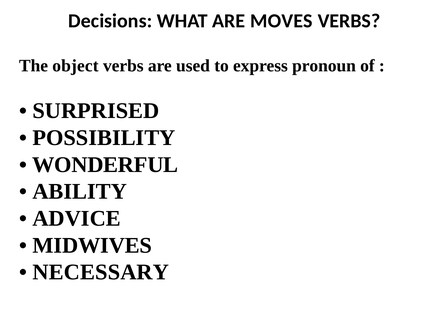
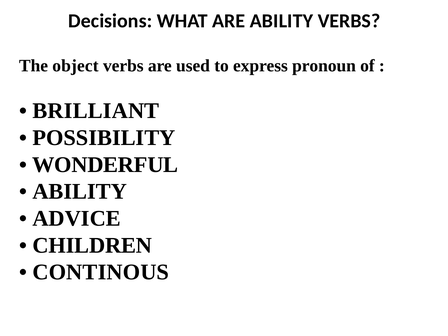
ARE MOVES: MOVES -> ABILITY (281, 21)
SURPRISED: SURPRISED -> BRILLIANT (96, 111)
MIDWIVES: MIDWIVES -> CHILDREN (92, 245)
NECESSARY: NECESSARY -> CONTINOUS (101, 272)
